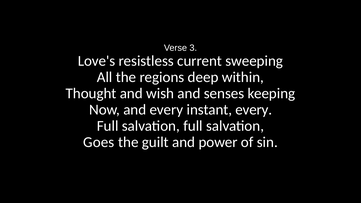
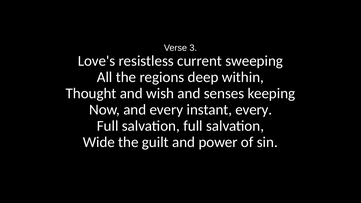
Goes: Goes -> Wide (99, 142)
